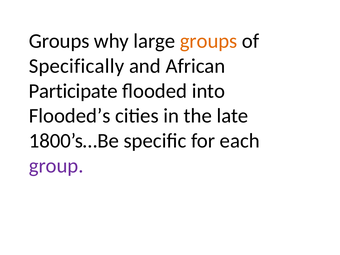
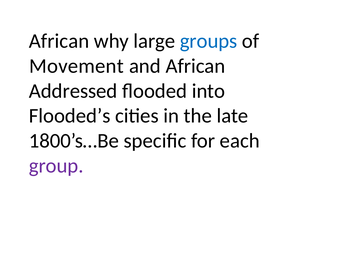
Groups: Groups -> African (59, 41)
groups colour: orange -> blue (209, 41)
Specifically: Specifically -> Movement (77, 66)
Participate: Participate -> Addressed (73, 91)
